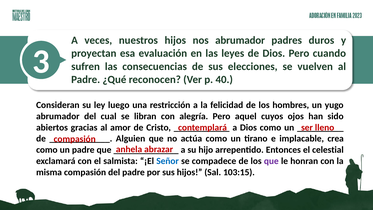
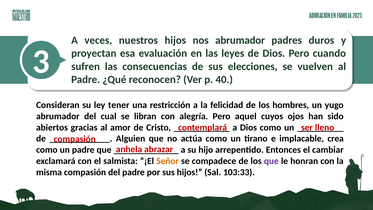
luego: luego -> tener (119, 105)
celestial: celestial -> cambiar (328, 150)
Señor colour: blue -> orange (168, 161)
103:15: 103:15 -> 103:33 (239, 172)
